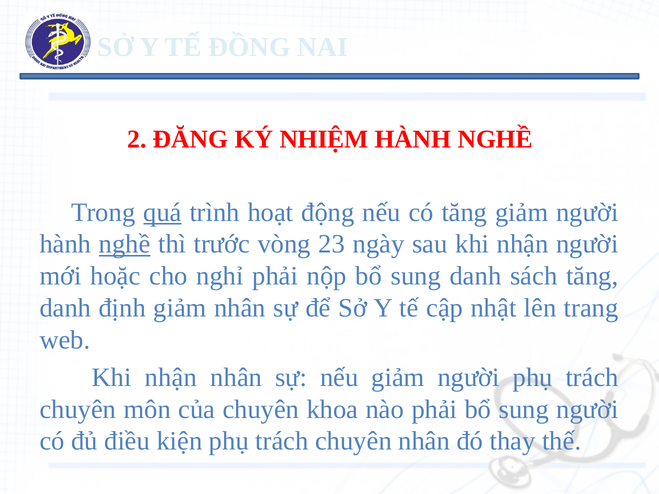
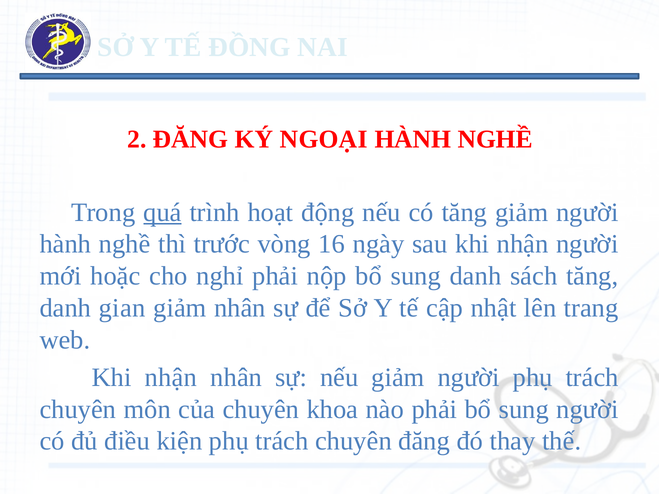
NHIỆM: NHIỆM -> NGOẠI (324, 140)
nghề underline: present -> none (125, 244)
23: 23 -> 16 (332, 244)
định: định -> gian (122, 308)
chuyên nhân: nhân -> đăng (424, 441)
